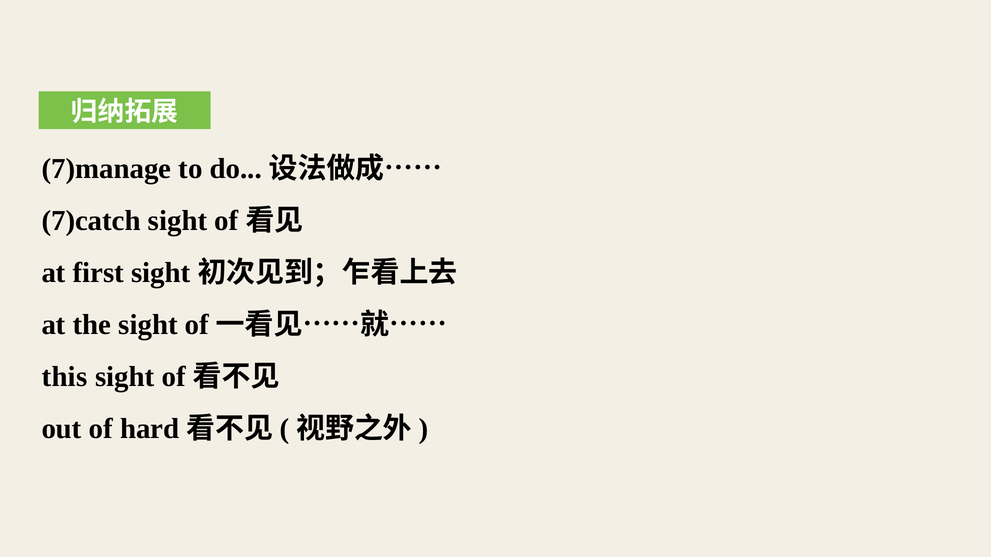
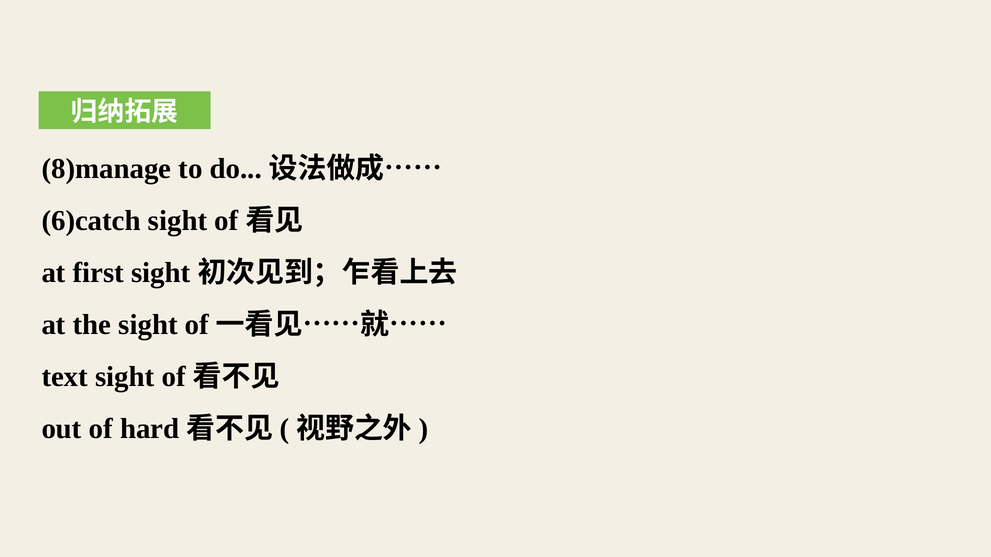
7)manage: 7)manage -> 8)manage (106, 169)
7)catch: 7)catch -> 6)catch (91, 221)
this: this -> text (65, 377)
